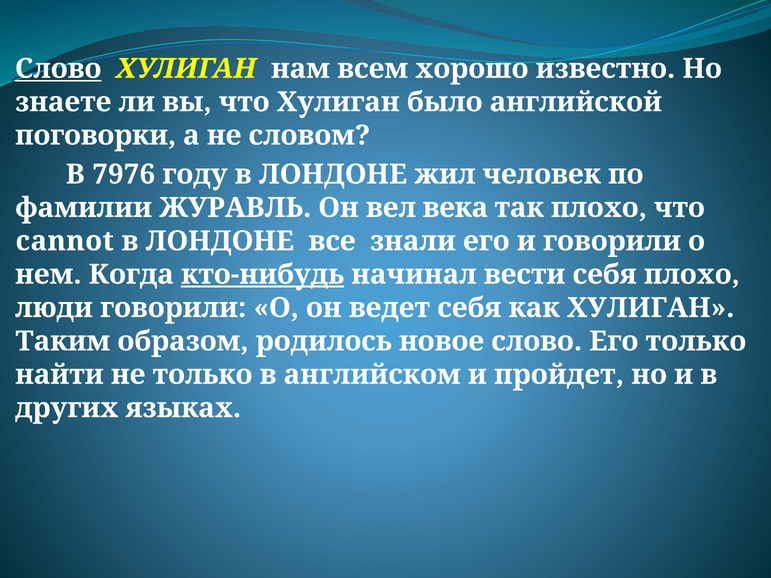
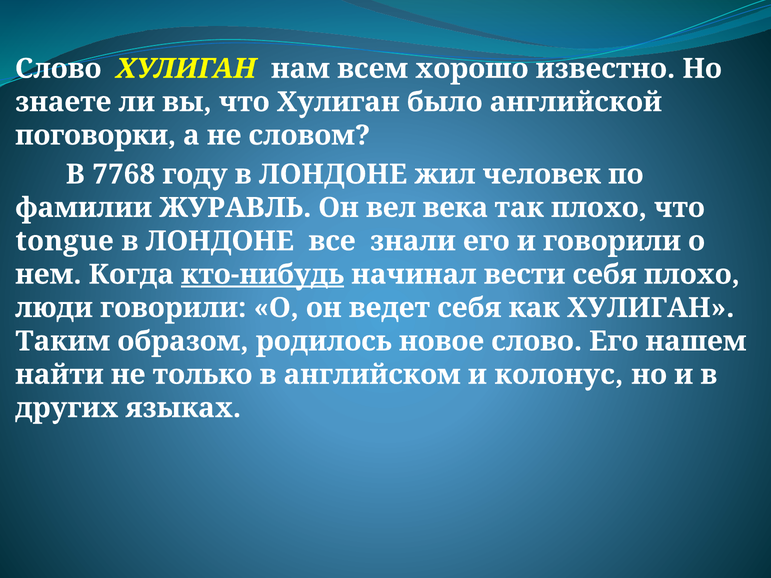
Слово underline: present -> none (58, 69)
7976: 7976 -> 7768 (124, 174)
cannot: cannot -> tongue (65, 241)
Его только: только -> нашем (696, 341)
пройдет: пройдет -> колонус (559, 375)
